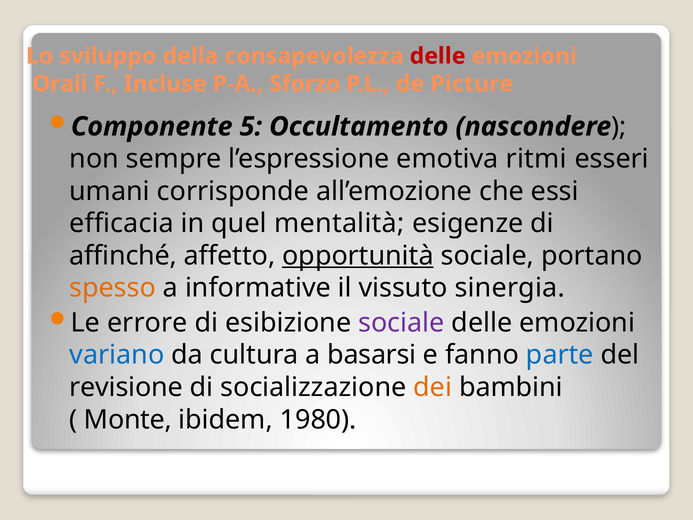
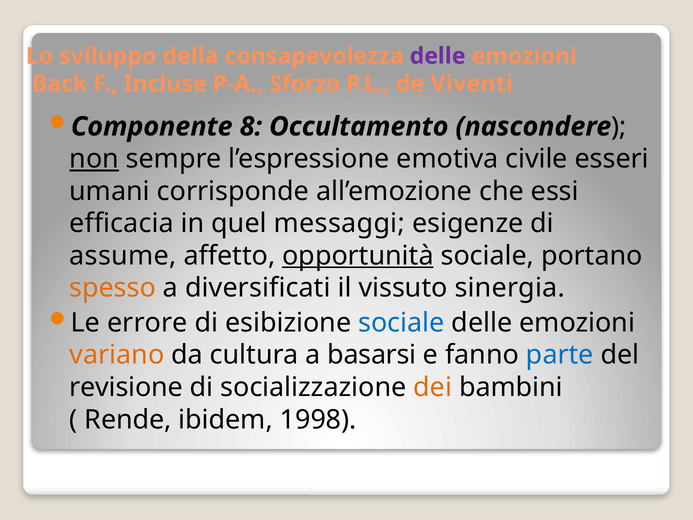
delle colour: red -> purple (438, 56)
Orali: Orali -> Back (60, 84)
Picture: Picture -> Viventi (472, 84)
5: 5 -> 8 (251, 127)
non underline: none -> present (94, 159)
ritmi: ritmi -> civile (537, 159)
mentalità: mentalità -> messaggi (339, 223)
affinché: affinché -> assume (123, 256)
informative: informative -> diversificati (258, 288)
sociale colour: purple -> blue (401, 323)
variano colour: blue -> orange (117, 355)
Monte: Monte -> Rende (128, 419)
1980: 1980 -> 1998 (318, 419)
